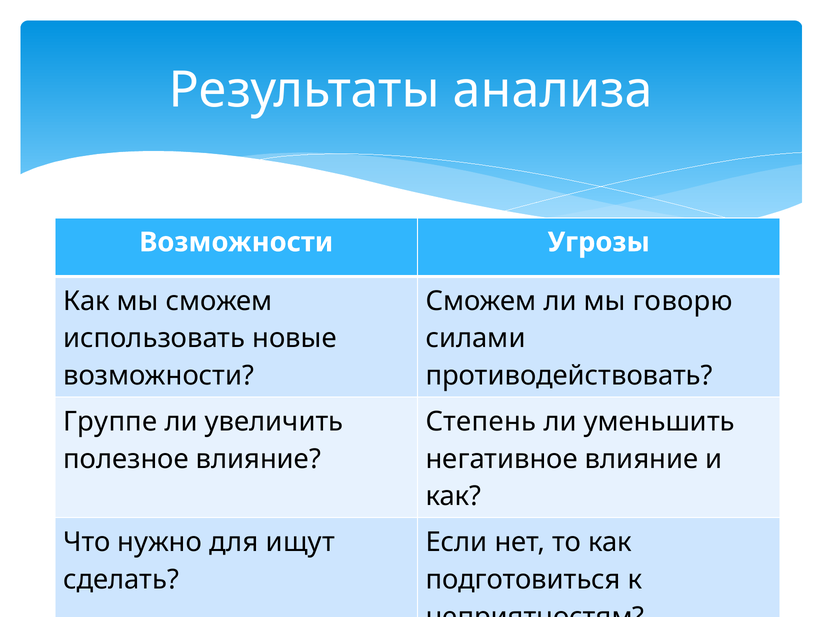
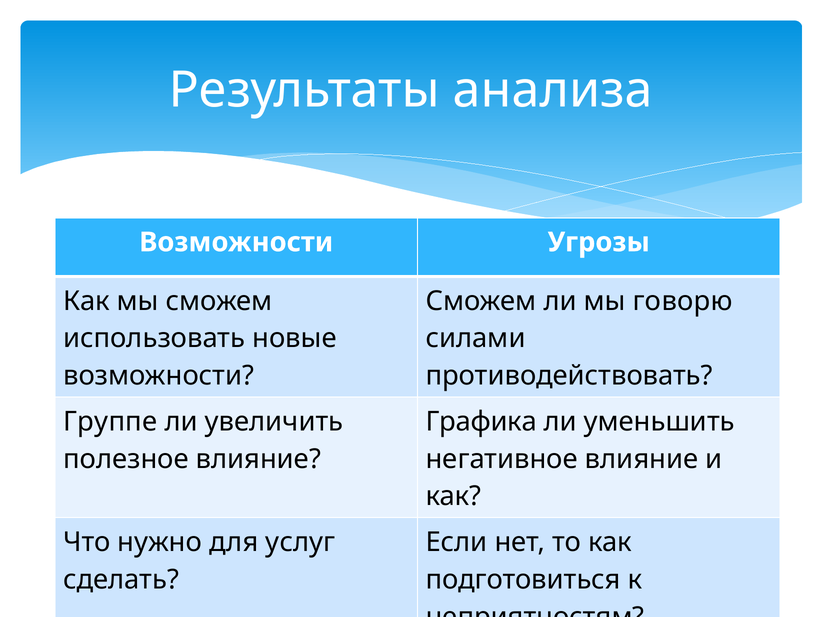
Степень: Степень -> Графика (481, 421)
ищут: ищут -> услуг (300, 542)
